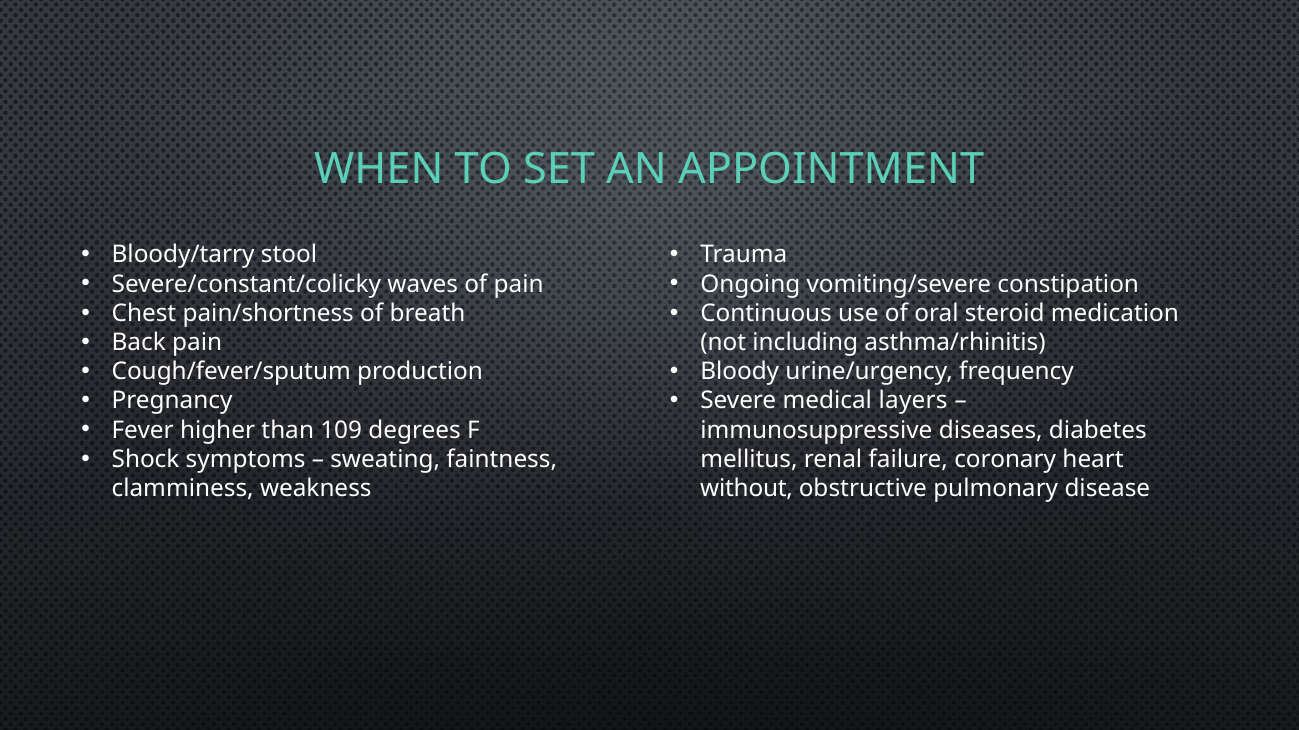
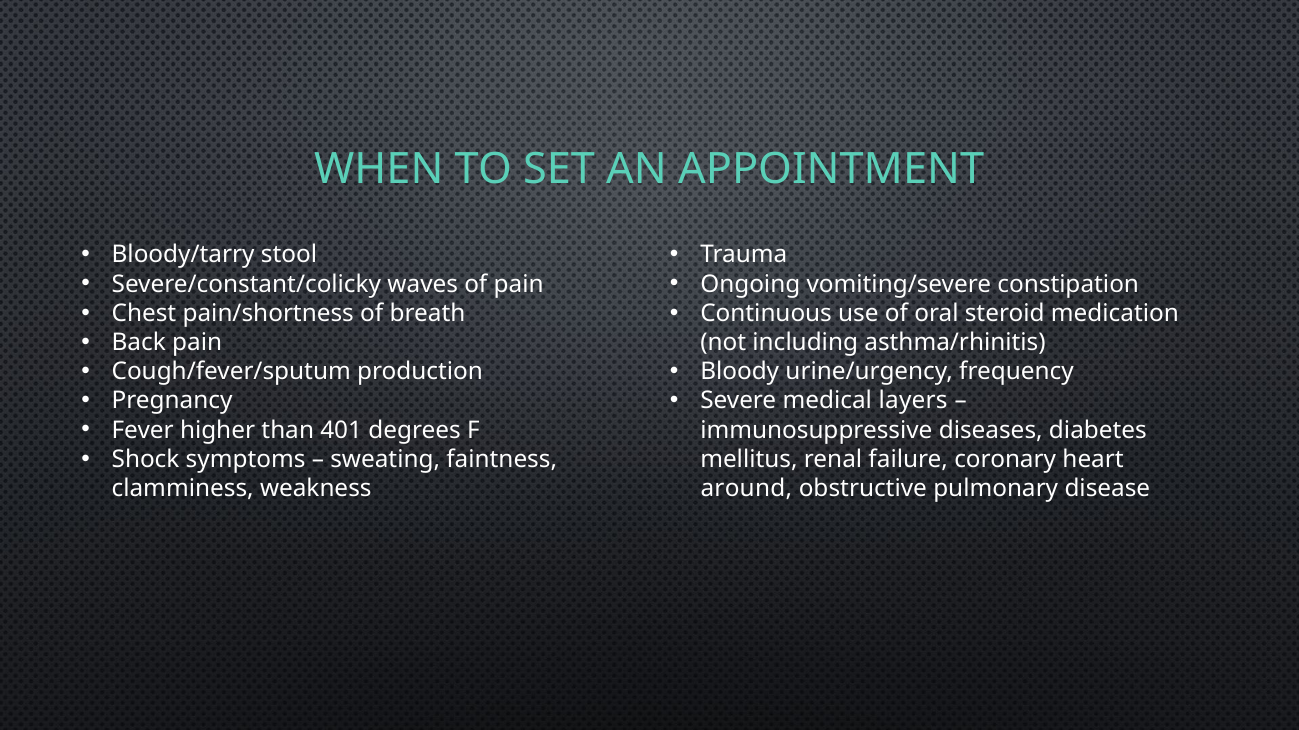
109: 109 -> 401 (341, 431)
without: without -> around (746, 489)
